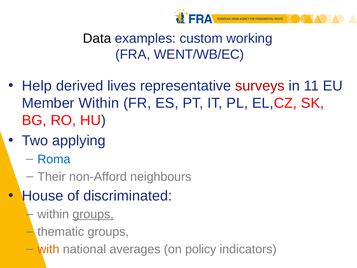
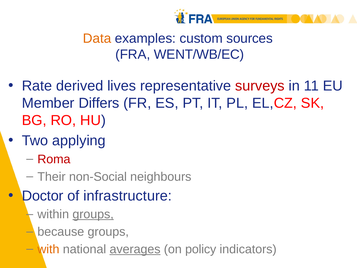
Data colour: black -> orange (97, 38)
working: working -> sources (250, 38)
Help: Help -> Rate (37, 86)
Member Within: Within -> Differs (99, 103)
Roma colour: blue -> red (54, 159)
non-Afford: non-Afford -> non-Social (98, 177)
House: House -> Doctor (43, 196)
discriminated: discriminated -> infrastructure (128, 196)
thematic: thematic -> because (61, 232)
averages underline: none -> present (135, 249)
